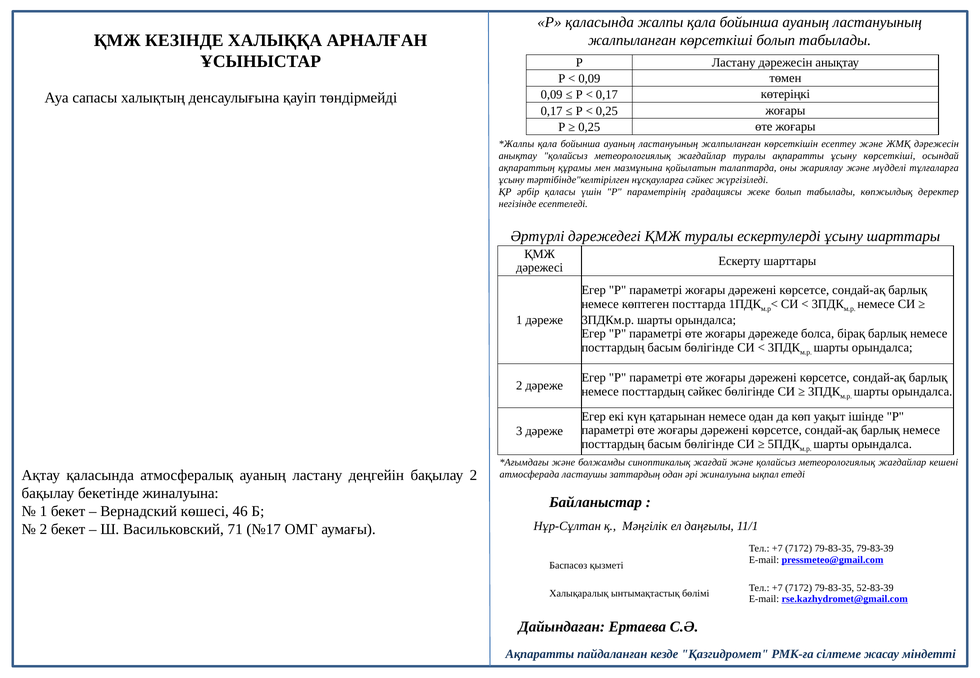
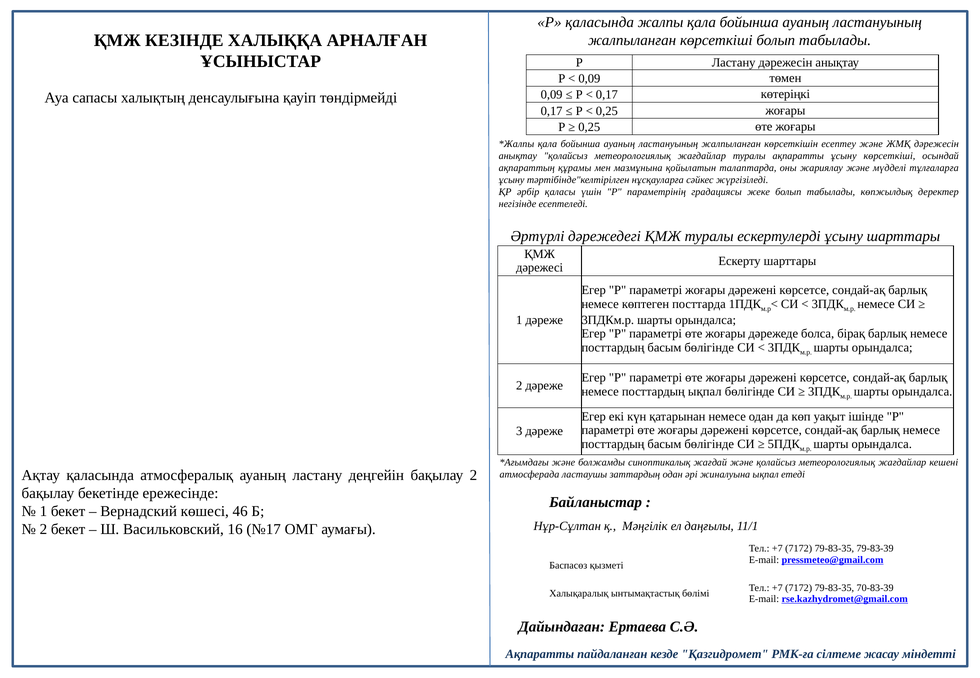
посттардың сәйкес: сәйкес -> ықпал (705, 392)
бекетінде жиналуына: жиналуына -> ережесінде (181, 494)
71: 71 -> 16 (235, 530)
52-83-39: 52-83-39 -> 70-83-39 (875, 588)
